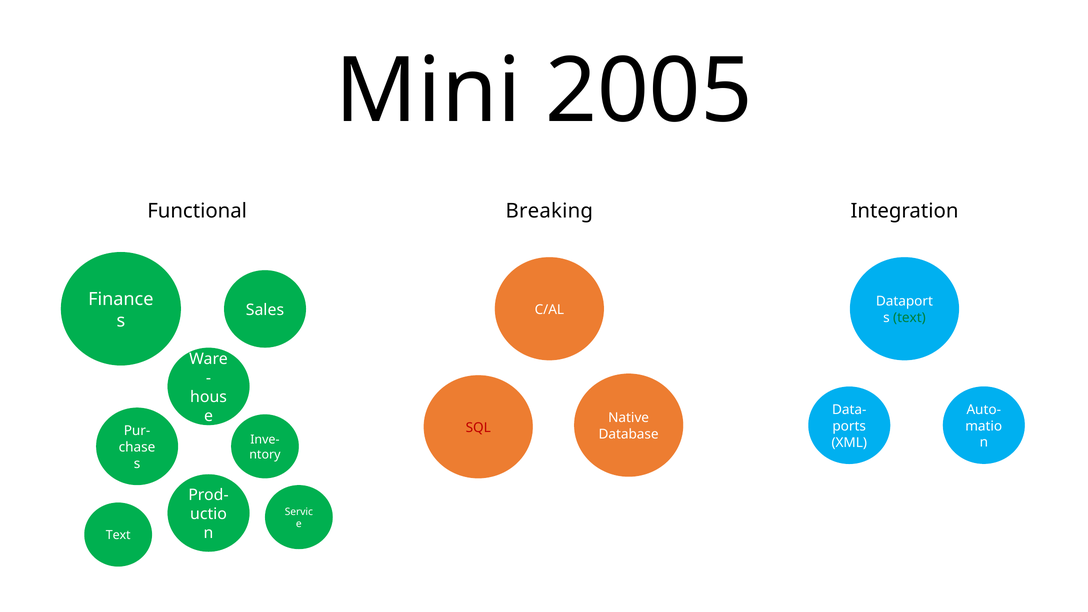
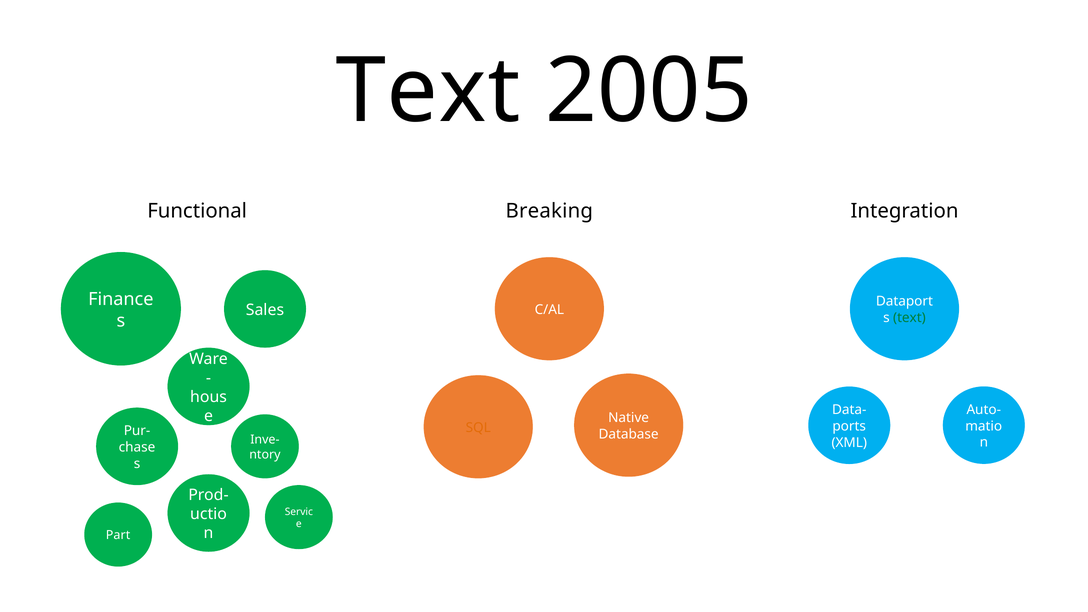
Mini: Mini -> Text (428, 91)
SQL colour: red -> orange (478, 428)
Text: Text -> Part (118, 535)
